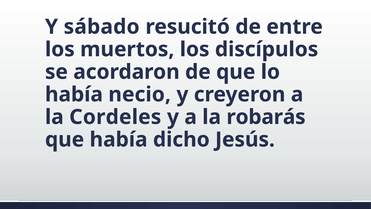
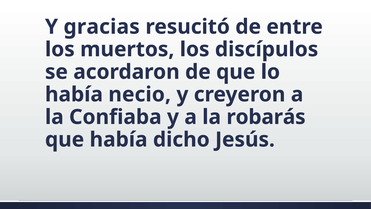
sábado: sábado -> gracias (102, 27)
Cordeles: Cordeles -> Confiaba (115, 117)
